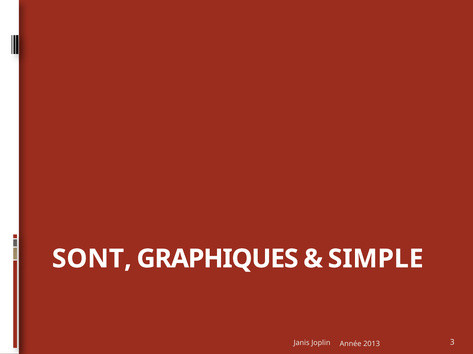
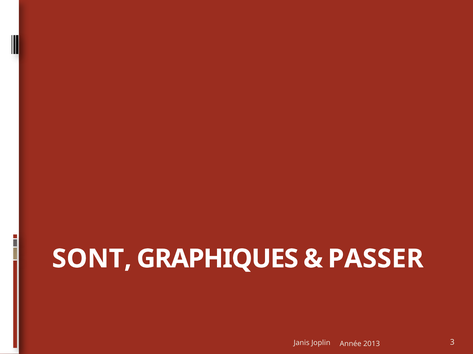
SIMPLE: SIMPLE -> PASSER (376, 259)
